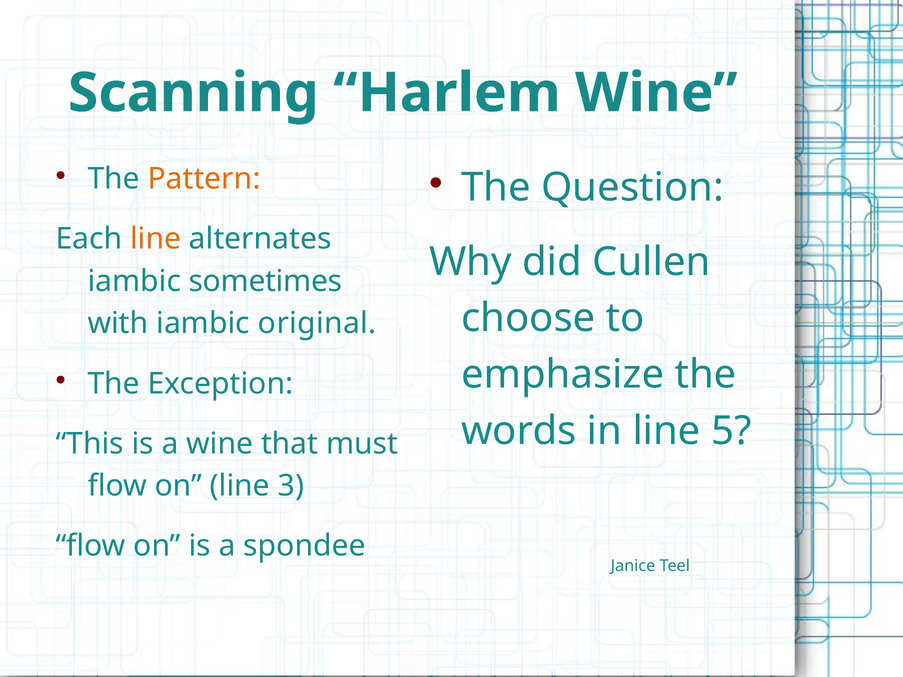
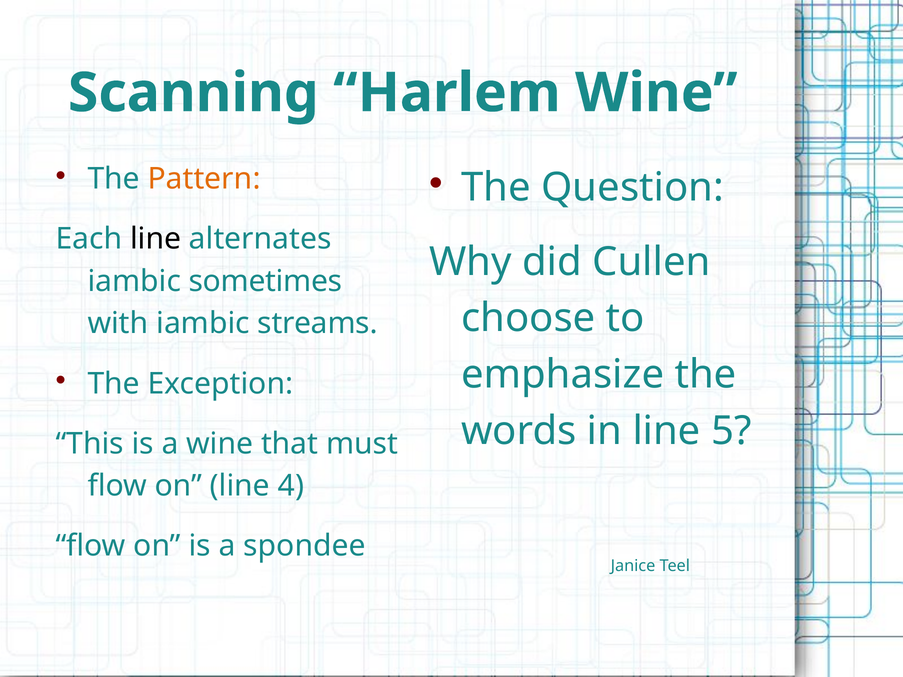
line colour: orange -> black (156, 239)
original: original -> streams (318, 324)
3: 3 -> 4 (291, 486)
